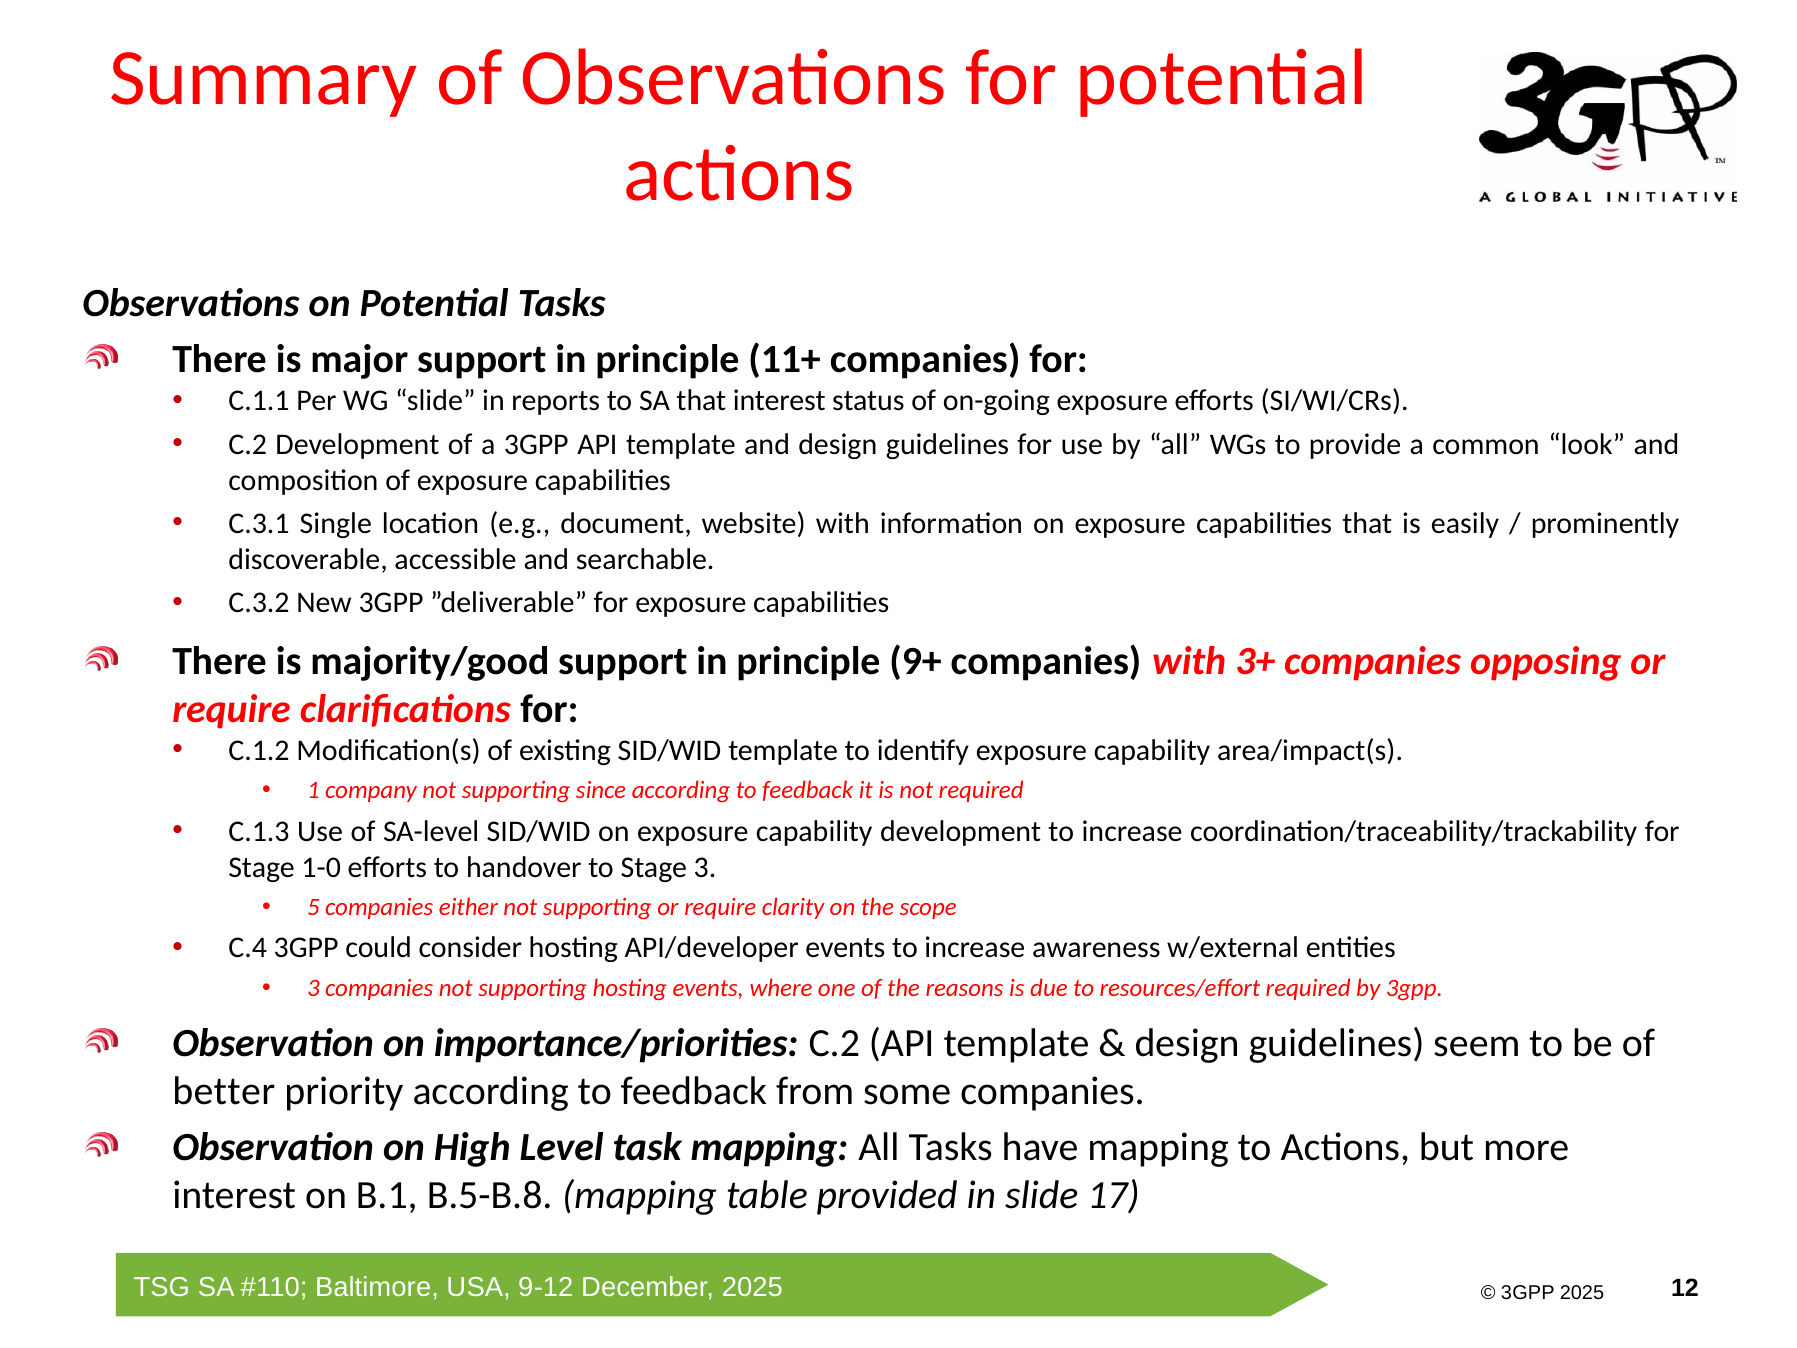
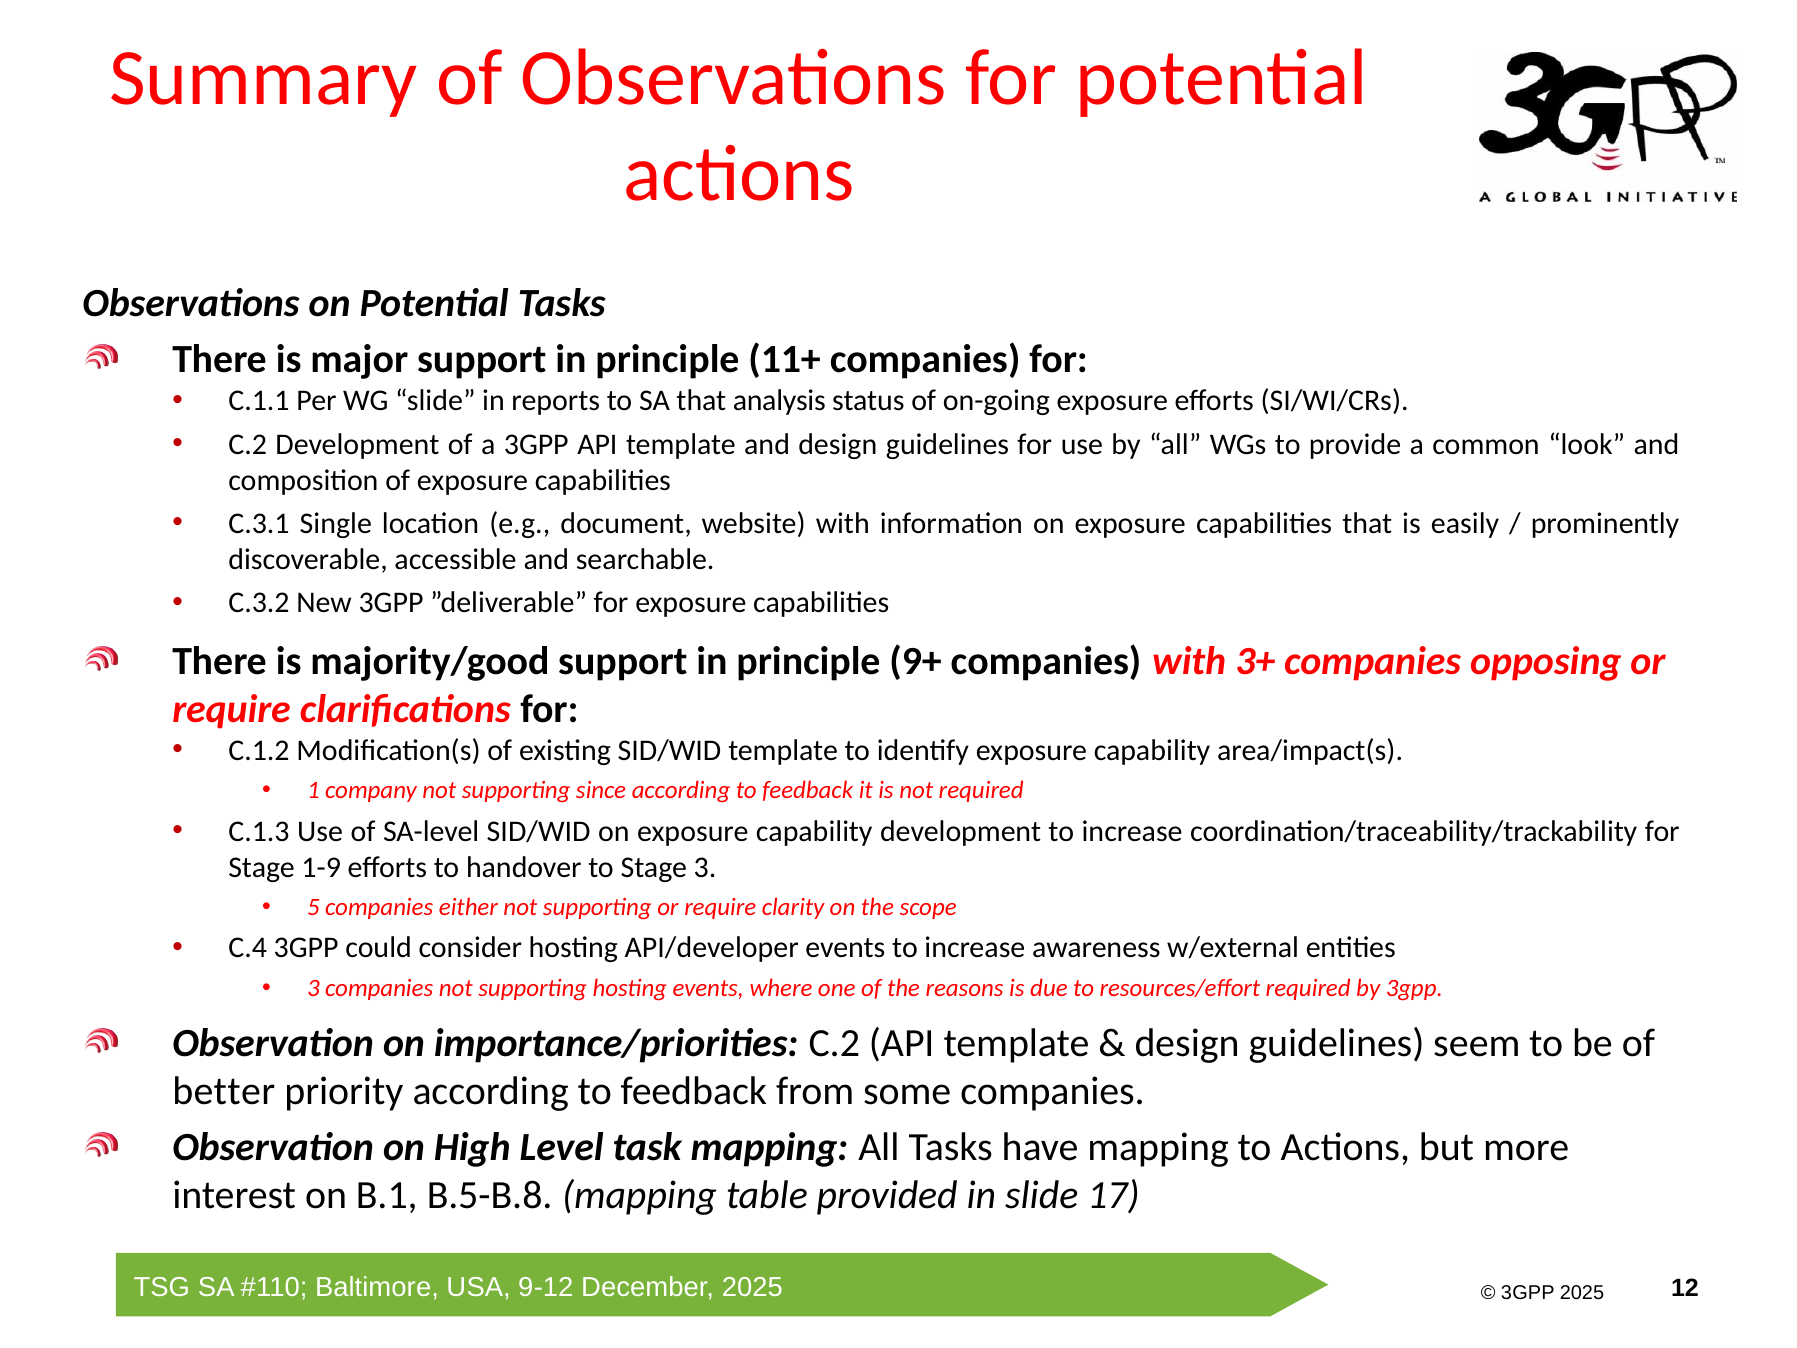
that interest: interest -> analysis (779, 401)
1-0: 1-0 -> 1-9 (321, 867)
